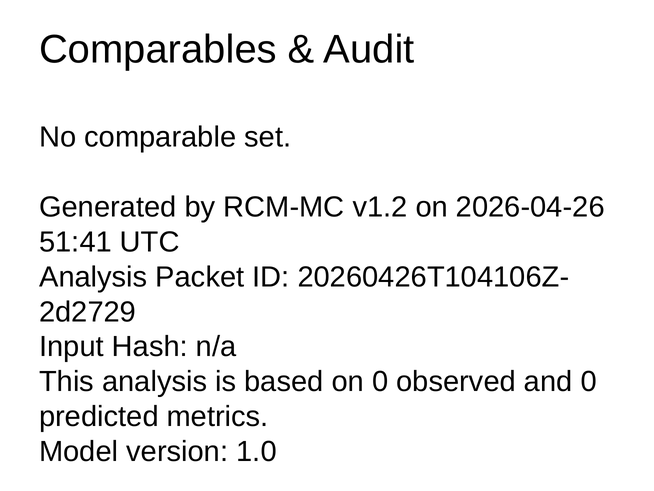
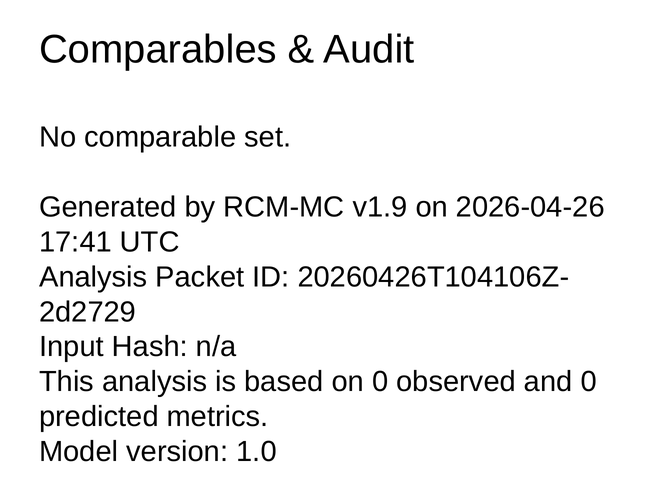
v1.2: v1.2 -> v1.9 (380, 207)
51:41: 51:41 -> 17:41 (76, 242)
